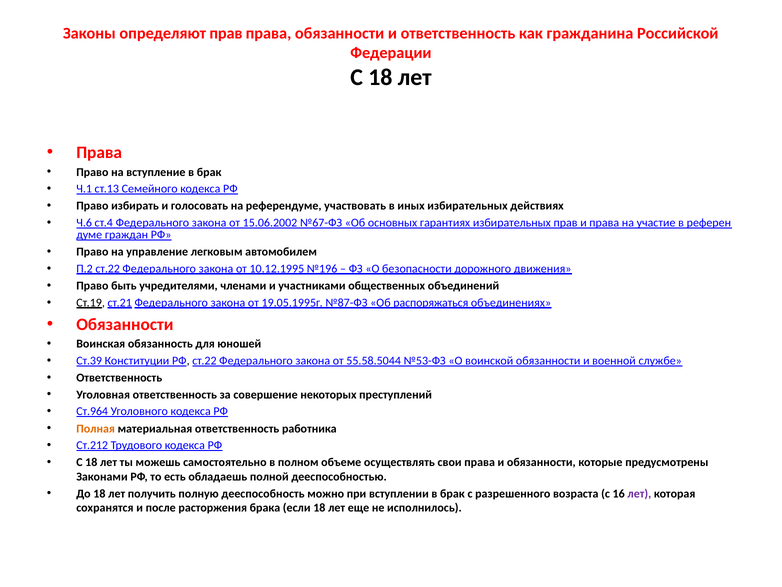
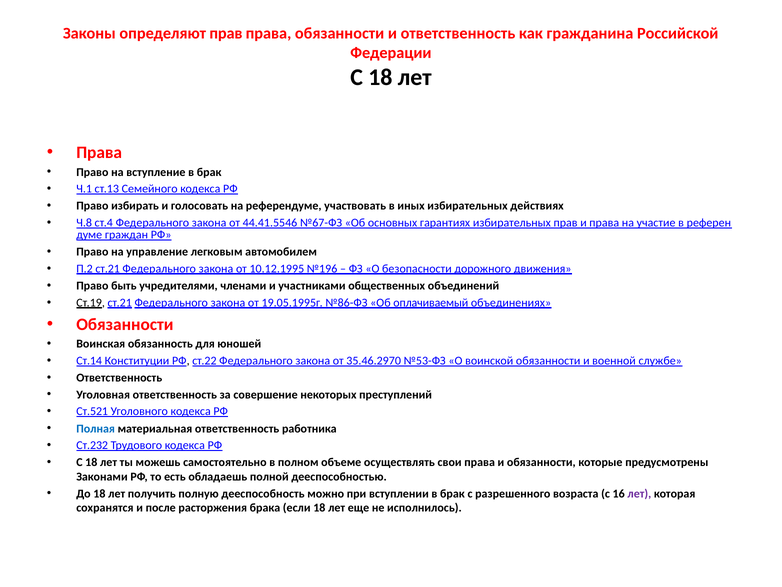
Ч.6: Ч.6 -> Ч.8 (84, 223)
15.06.2002: 15.06.2002 -> 44.41.5546 (270, 223)
П.2 ст.22: ст.22 -> ст.21 (108, 268)
№87-ФЗ: №87-ФЗ -> №86-ФЗ (346, 302)
распоряжаться: распоряжаться -> оплачиваемый (431, 302)
Ст.39: Ст.39 -> Ст.14 (89, 360)
55.58.5044: 55.58.5044 -> 35.46.2970 (374, 360)
Ст.964: Ст.964 -> Ст.521 (92, 411)
Полная colour: orange -> blue (96, 428)
Ст.212: Ст.212 -> Ст.232 (92, 445)
